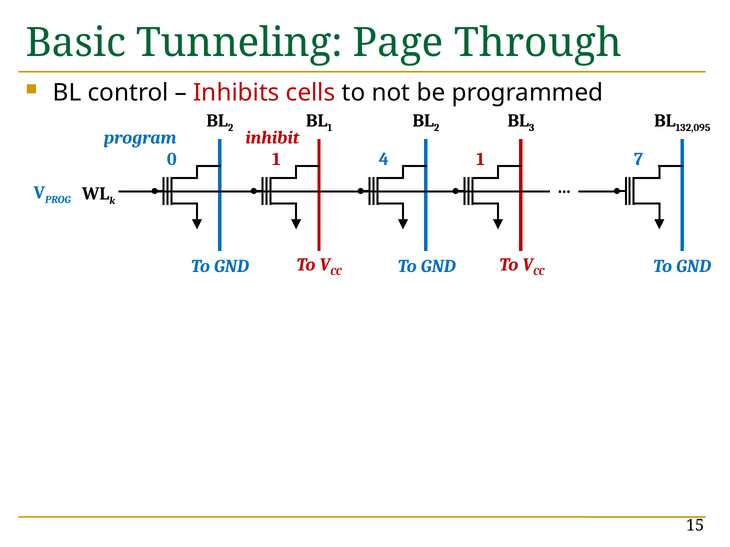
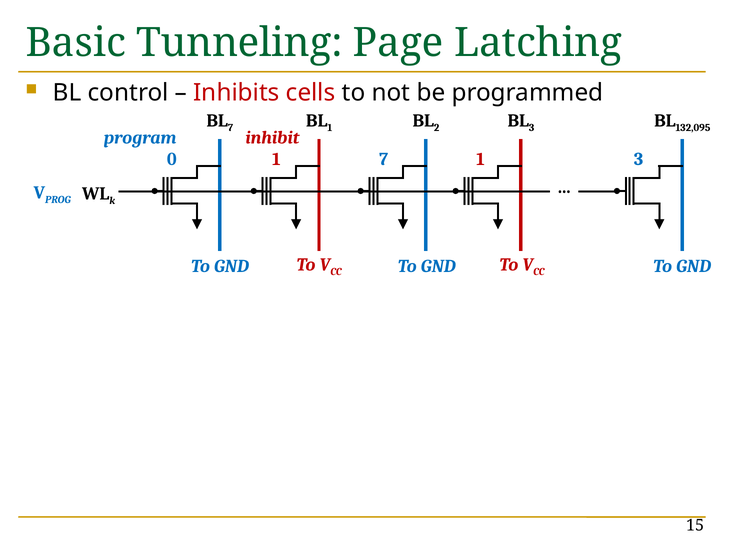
Through: Through -> Latching (538, 43)
2: 2 -> 7 (231, 128)
1 4: 4 -> 7 (384, 159)
1 7: 7 -> 3 (639, 159)
